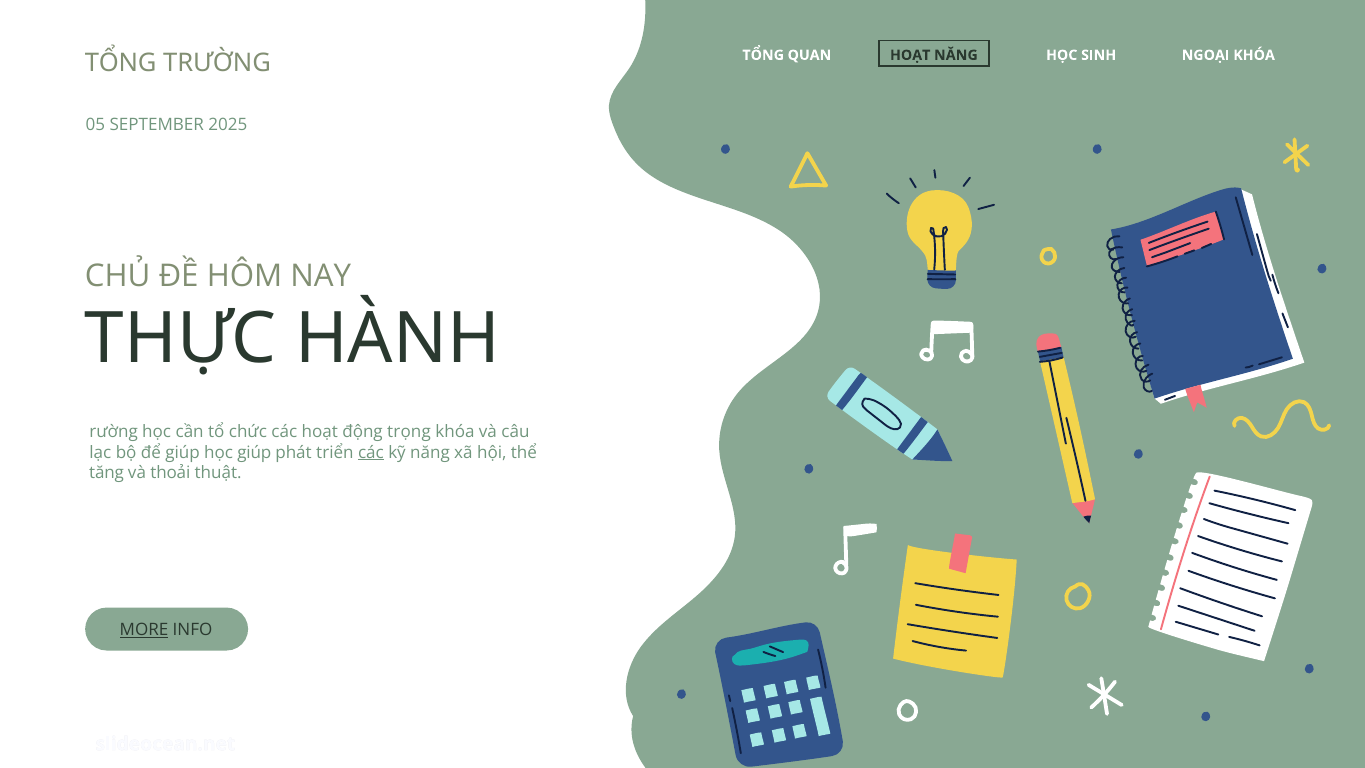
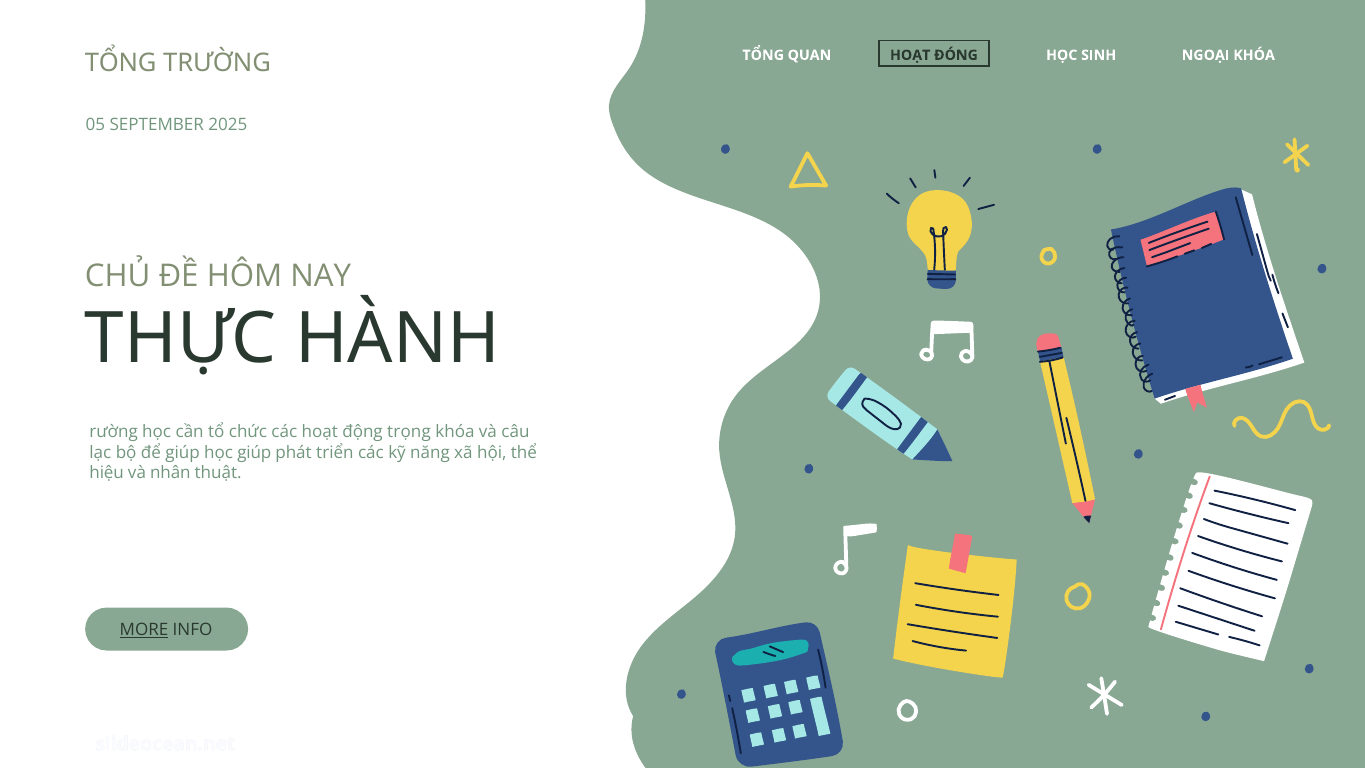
HOẠT NĂNG: NĂNG -> ĐÓNG (956, 55)
các underline: present -> none (371, 452)
tăng: tăng -> hiệu (107, 473)
thoải: thoải -> nhân (170, 473)
